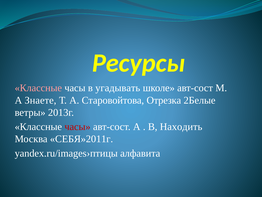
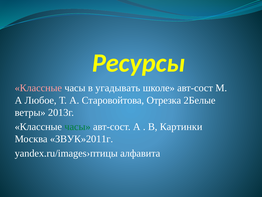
Знаете: Знаете -> Любое (41, 100)
часы colour: red -> green (78, 126)
Находить: Находить -> Картинки (181, 126)
СЕБЯ»2011г: СЕБЯ»2011г -> ЗВУК»2011г (82, 139)
